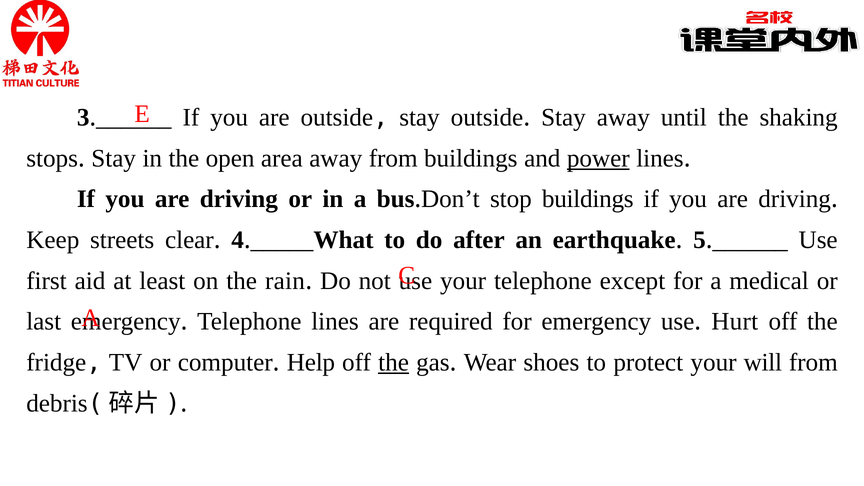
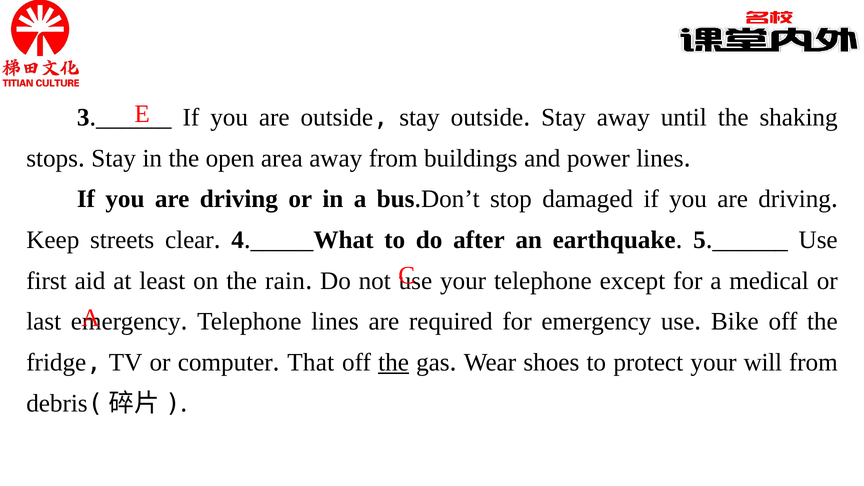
power underline: present -> none (598, 158)
stop buildings: buildings -> damaged (588, 199)
Hurt: Hurt -> Bike (735, 322)
Help: Help -> That (311, 362)
